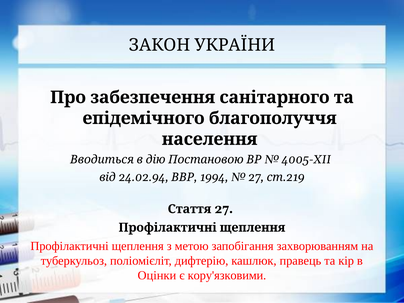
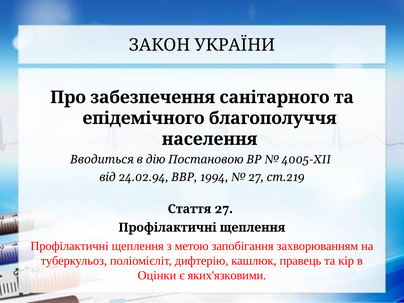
кору'язковими: кору'язковими -> яких'язковими (227, 276)
